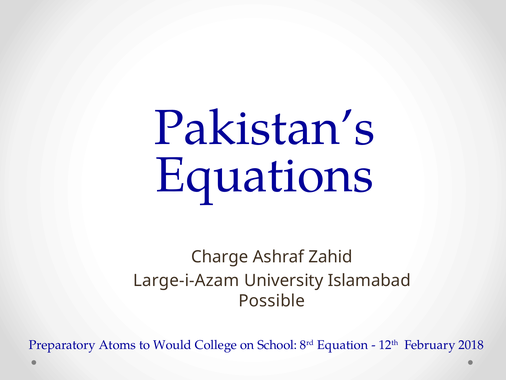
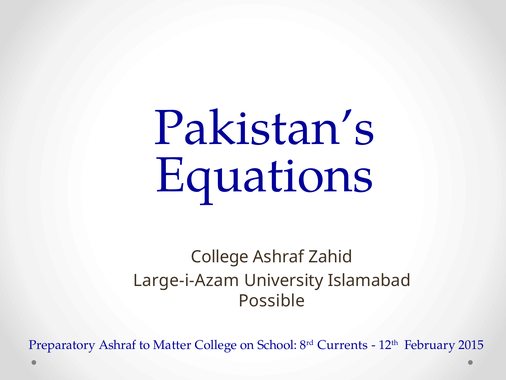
Charge: Charge -> College (220, 257)
Preparatory Atoms: Atoms -> Ashraf (117, 344)
Would: Would -> Matter (172, 344)
Equation: Equation -> Currents (343, 344)
2018: 2018 -> 2015 (471, 344)
